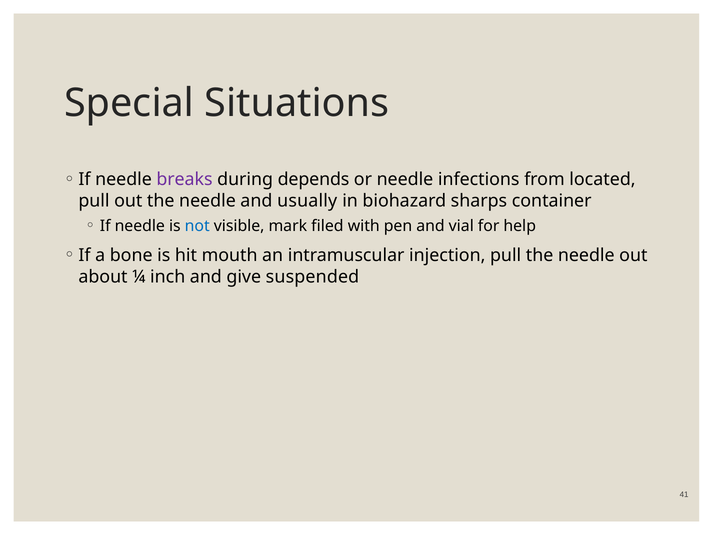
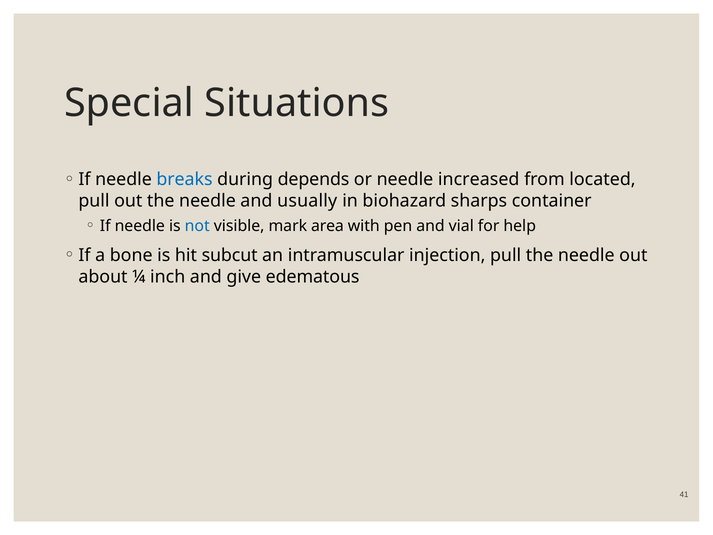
breaks colour: purple -> blue (184, 179)
infections: infections -> increased (479, 179)
filed: filed -> area (327, 226)
mouth: mouth -> subcut (230, 255)
suspended: suspended -> edematous (313, 277)
